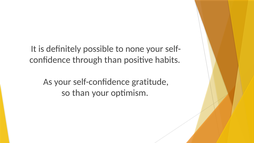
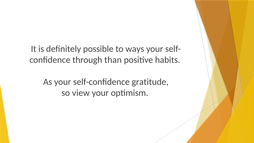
none: none -> ways (135, 49)
so than: than -> view (81, 93)
